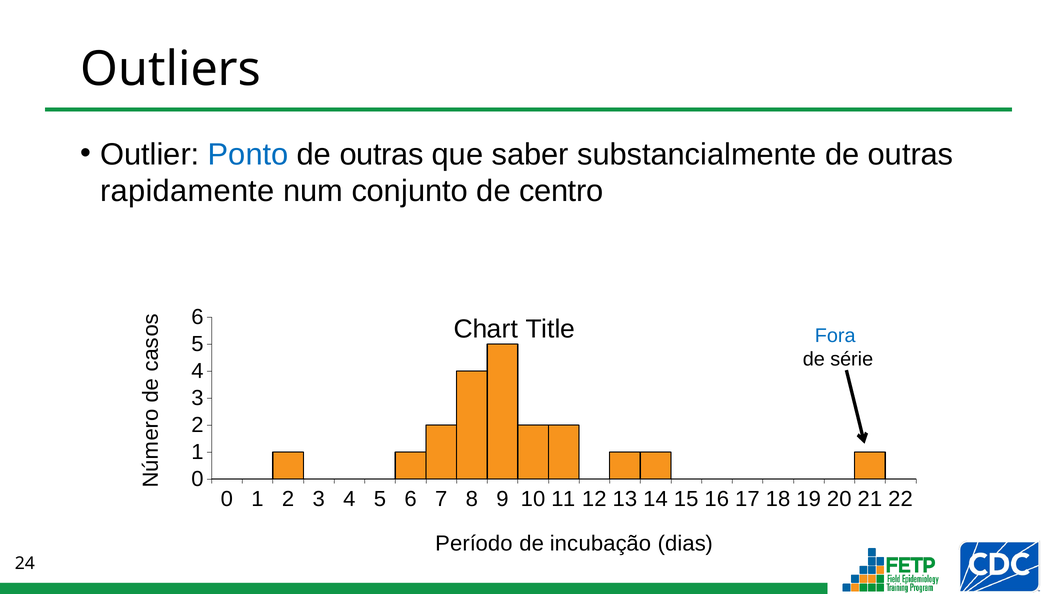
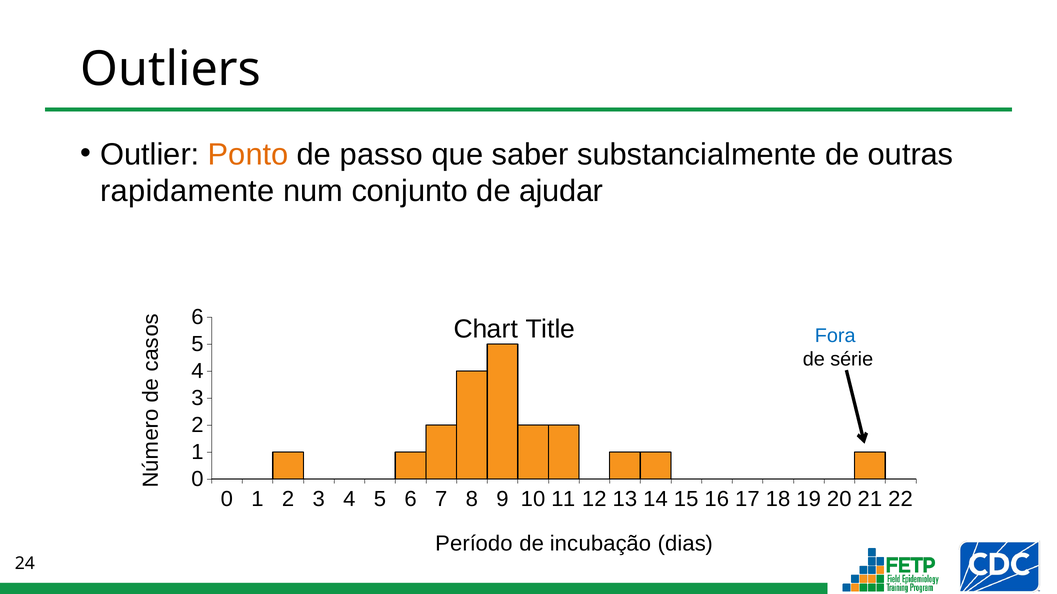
Ponto colour: blue -> orange (248, 154)
outras: outras -> passo (381, 154)
centro: centro -> ajudar (561, 192)
